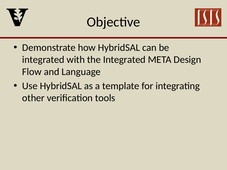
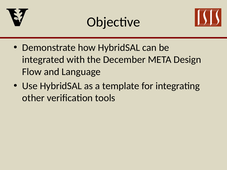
the Integrated: Integrated -> December (124, 60)
